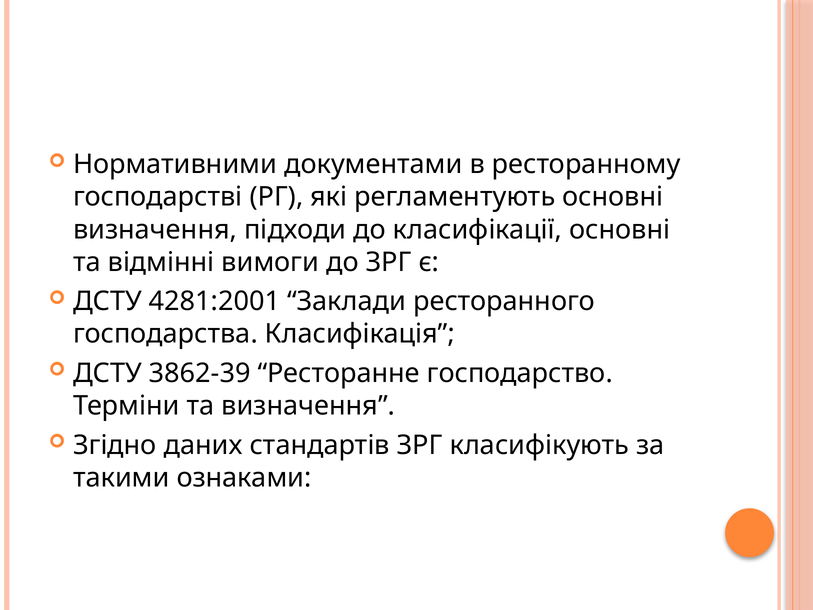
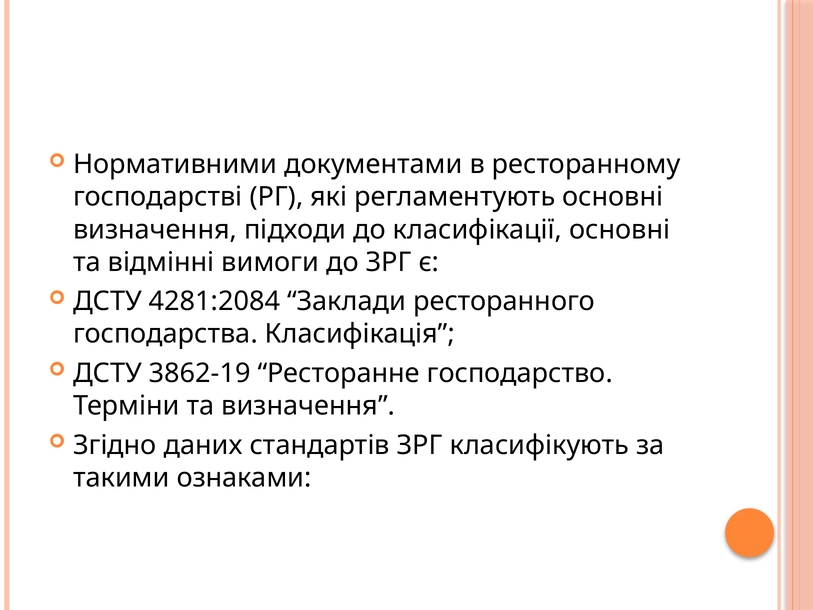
4281:2001: 4281:2001 -> 4281:2084 (214, 301)
3862-39: 3862-39 -> 3862-19 (200, 373)
